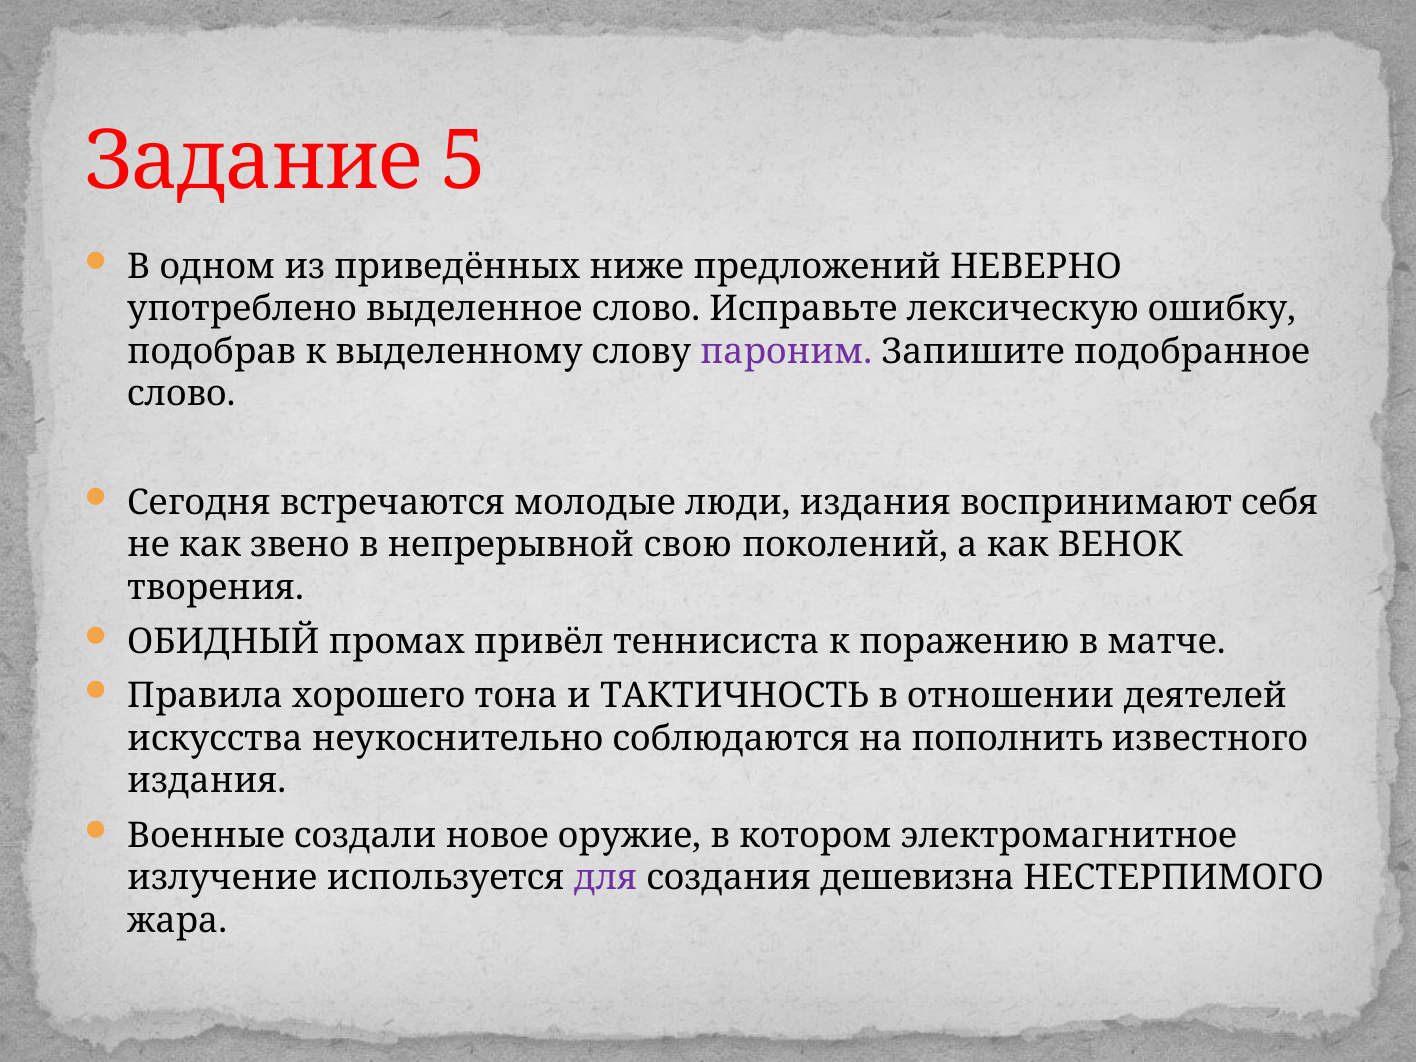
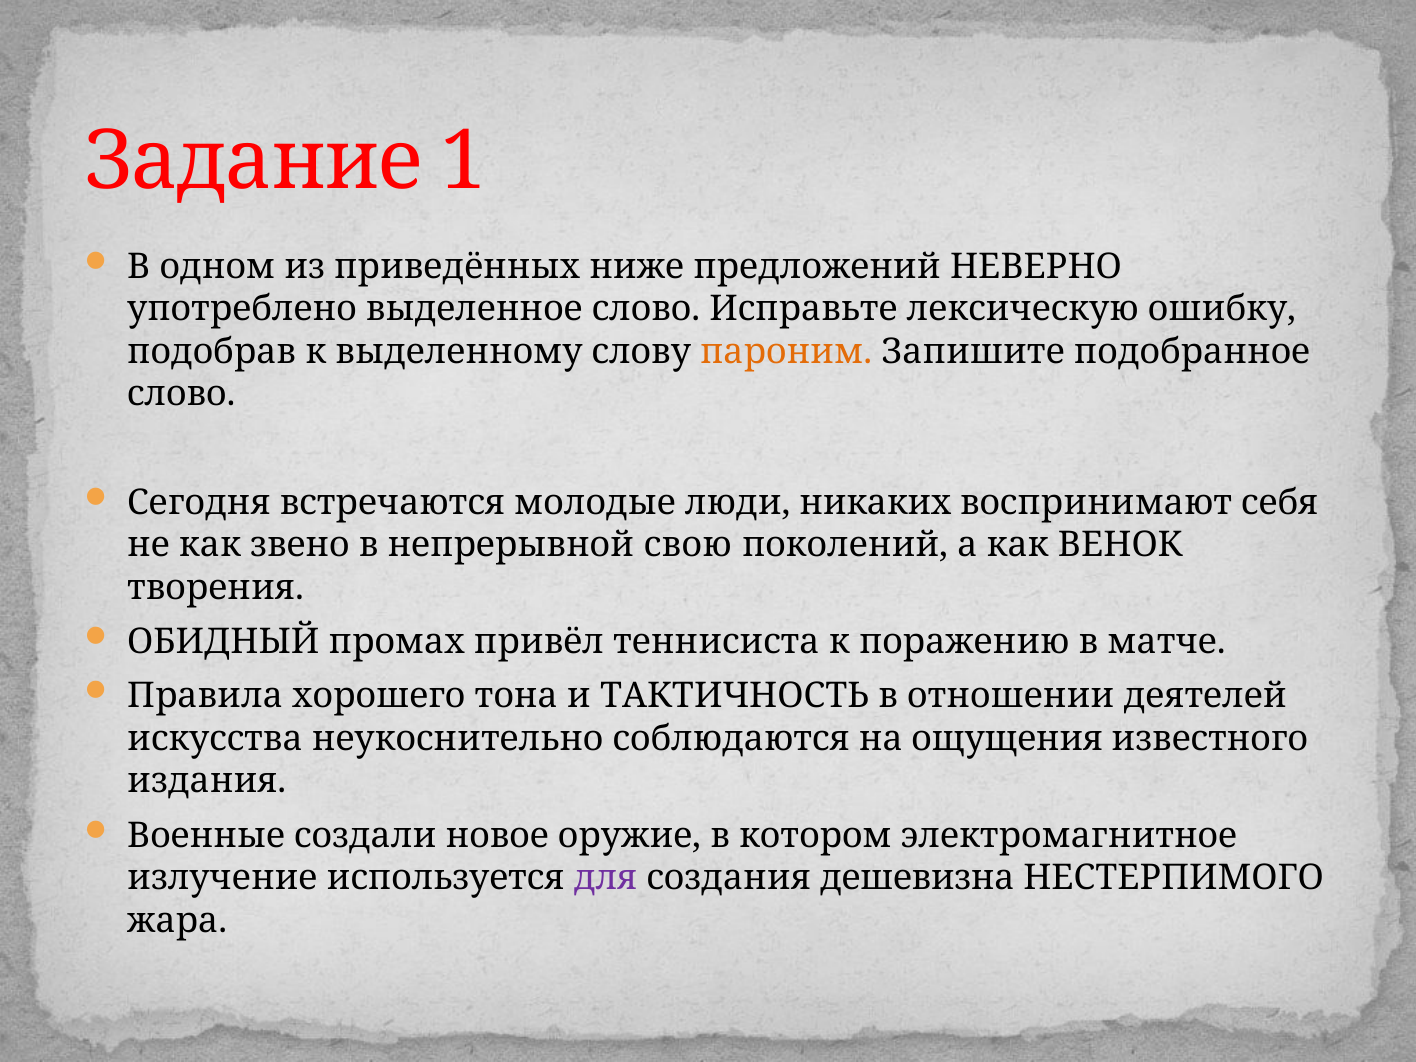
5: 5 -> 1 (463, 162)
пароним colour: purple -> orange (786, 352)
люди издания: издания -> никаких (875, 503)
пополнить: пополнить -> ощущения (1007, 739)
